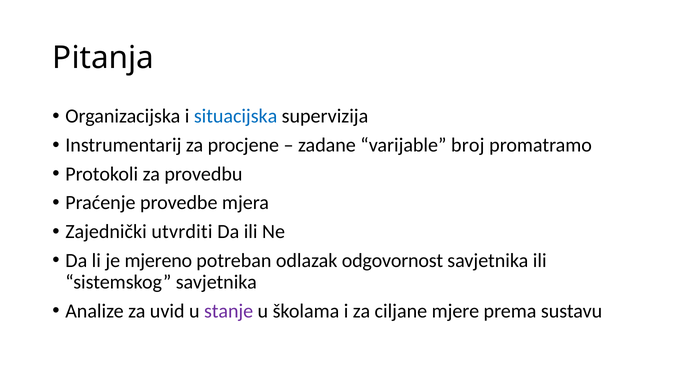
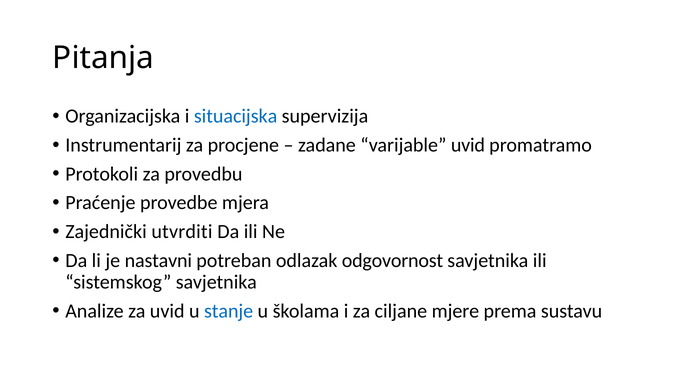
varijable broj: broj -> uvid (468, 145)
mjereno: mjereno -> nastavni (158, 261)
stanje colour: purple -> blue (229, 311)
